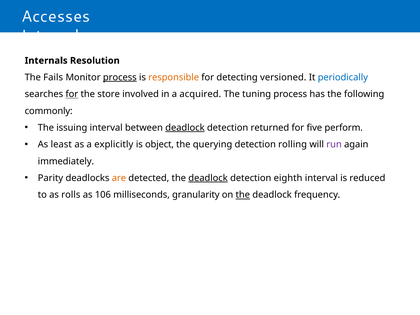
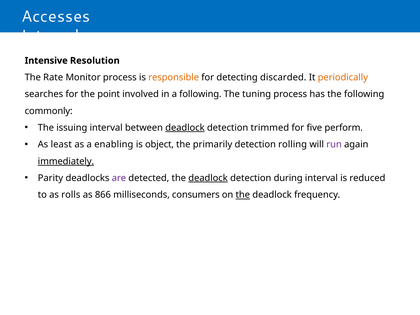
Internals: Internals -> Intensive (46, 61)
Fails: Fails -> Rate (53, 77)
process underline: present -> none (120, 77)
versioned: versioned -> discarded (283, 77)
periodically colour: blue -> orange (343, 77)
for underline: present -> none (72, 94)
store: store -> point (109, 94)
a acquired: acquired -> following (200, 94)
returned: returned -> trimmed (270, 128)
explicitly: explicitly -> enabling (114, 145)
querying: querying -> primarily (213, 145)
immediately underline: none -> present (66, 161)
are colour: orange -> purple (119, 178)
eighth: eighth -> during (288, 178)
106: 106 -> 866 (103, 195)
granularity: granularity -> consumers (196, 195)
